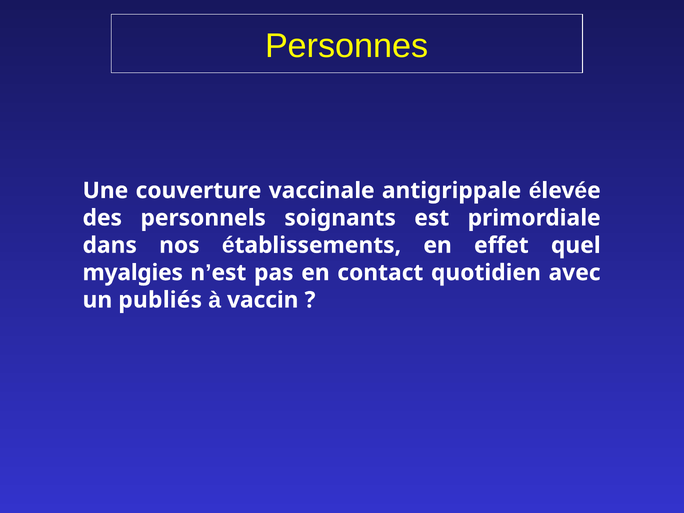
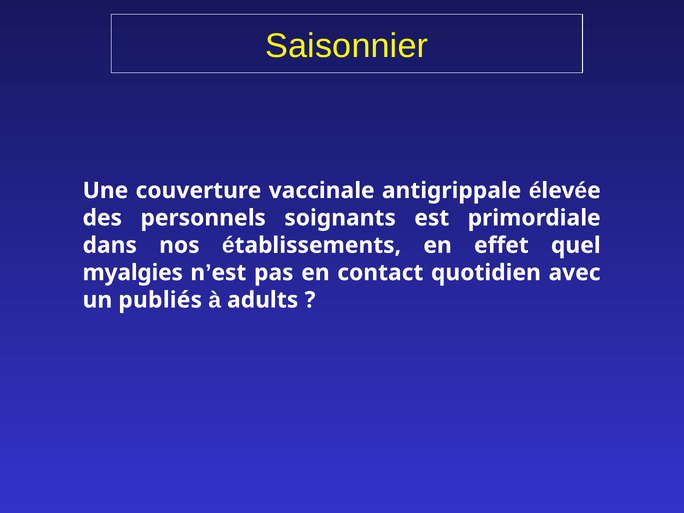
Personnes: Personnes -> Saisonnier (347, 46)
vaccin: vaccin -> adults (263, 300)
